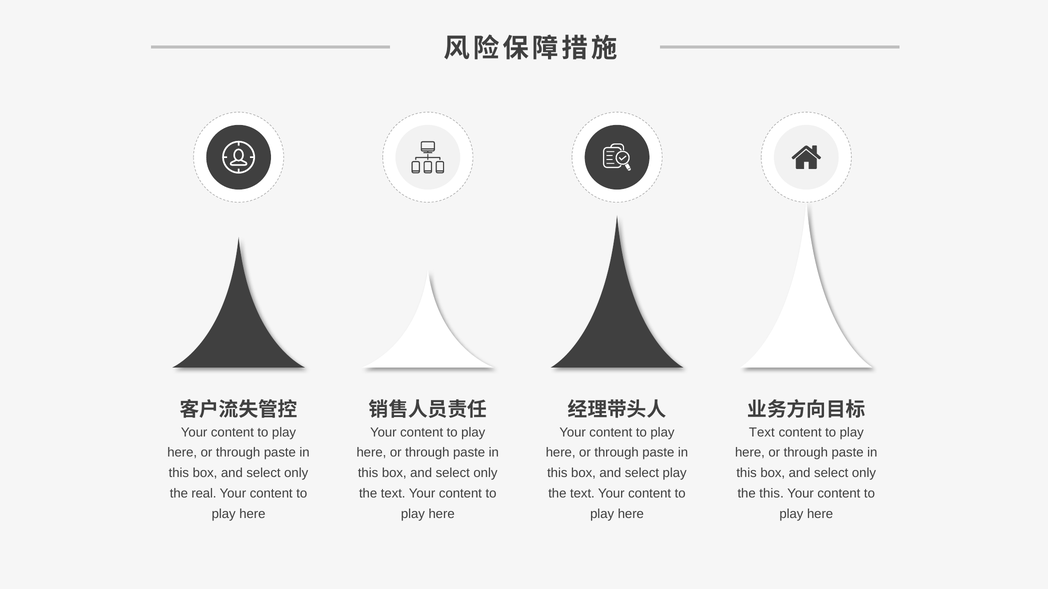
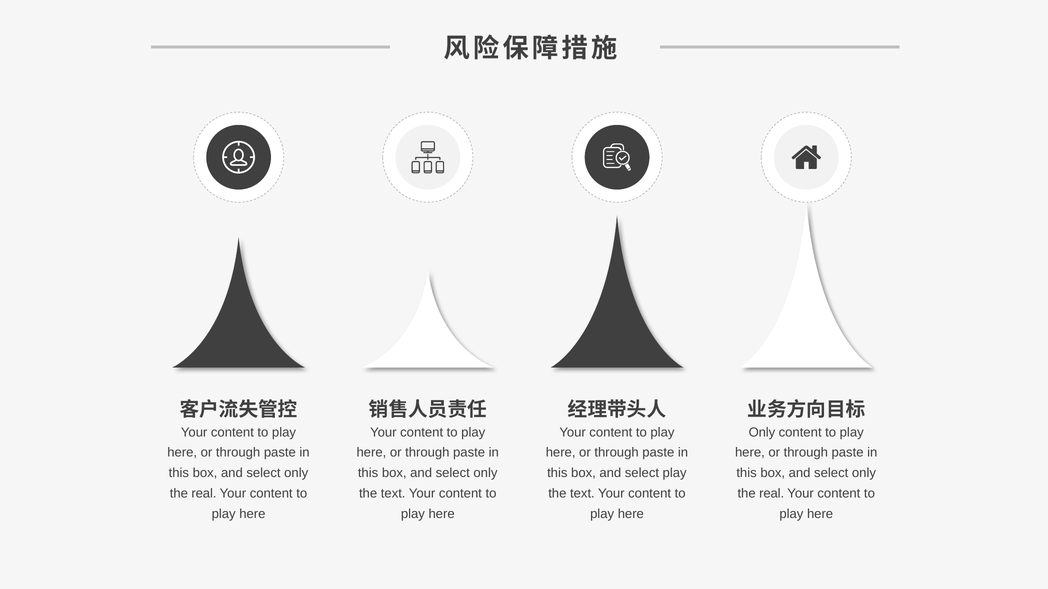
Text: Text -> Only (762, 433)
this: this -> real (772, 494)
